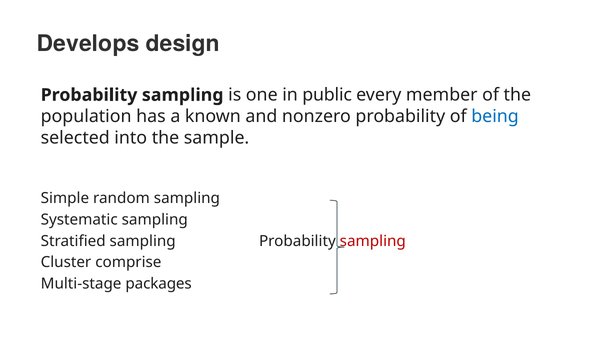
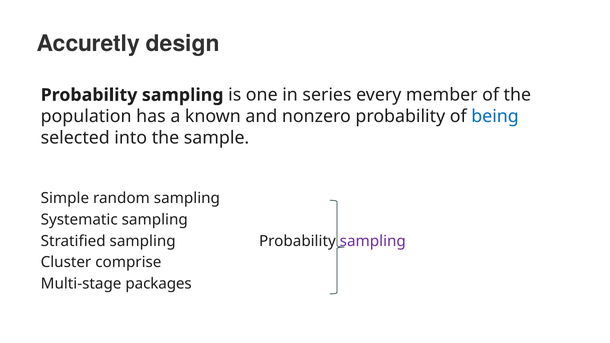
Develops: Develops -> Accuretly (88, 44)
public: public -> series (327, 95)
sampling colour: red -> purple (373, 241)
